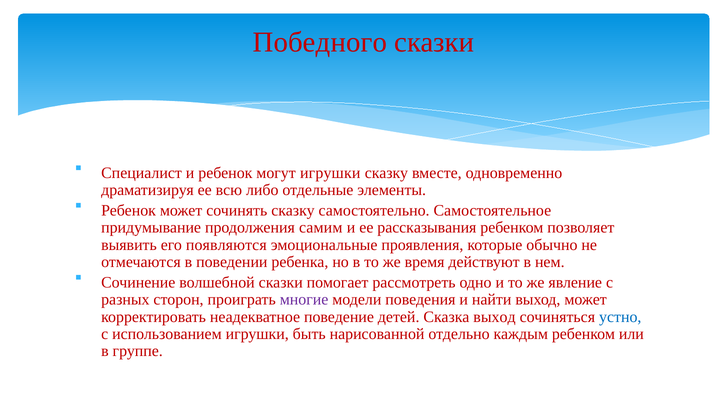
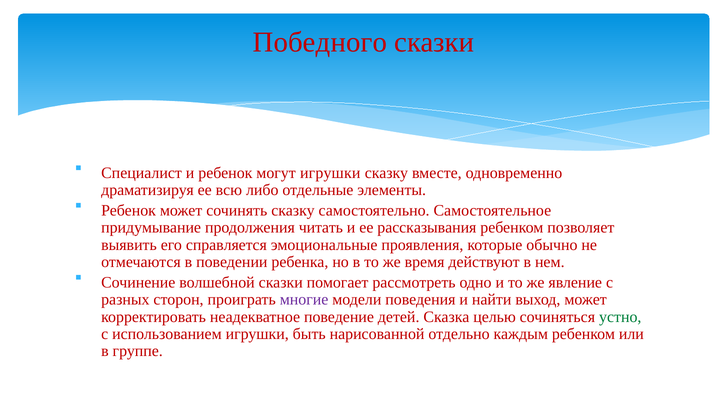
самим: самим -> читать (321, 228)
появляются: появляются -> справляется (226, 245)
Сказка выход: выход -> целью (495, 317)
устно colour: blue -> green (620, 317)
